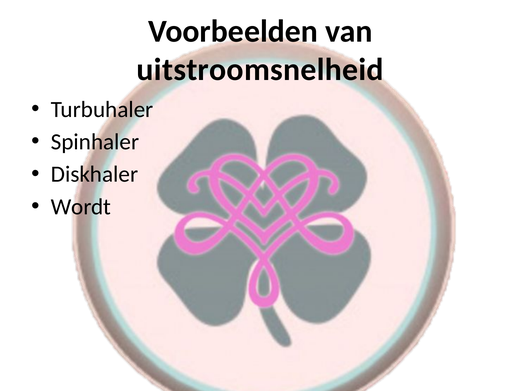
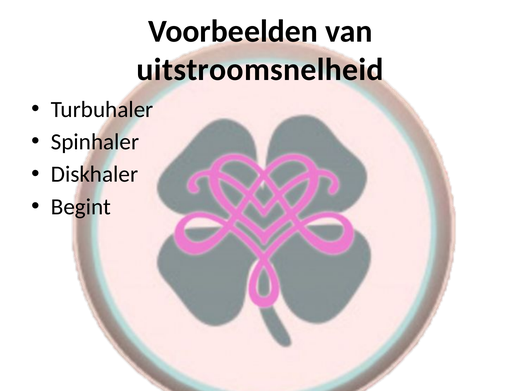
Wordt: Wordt -> Begint (81, 207)
